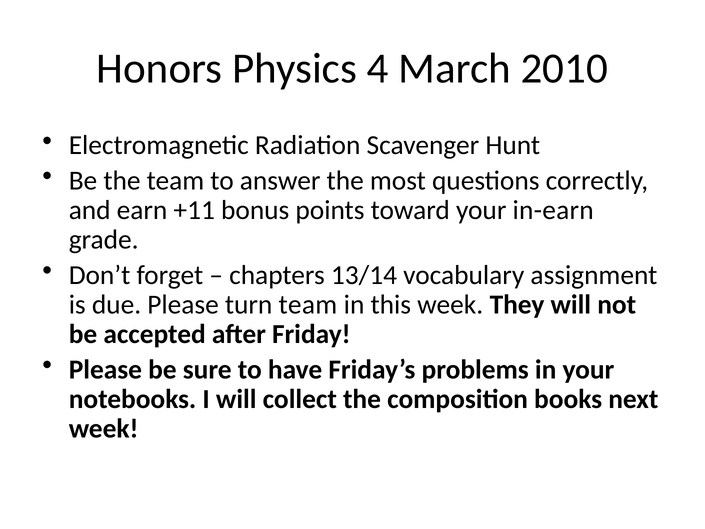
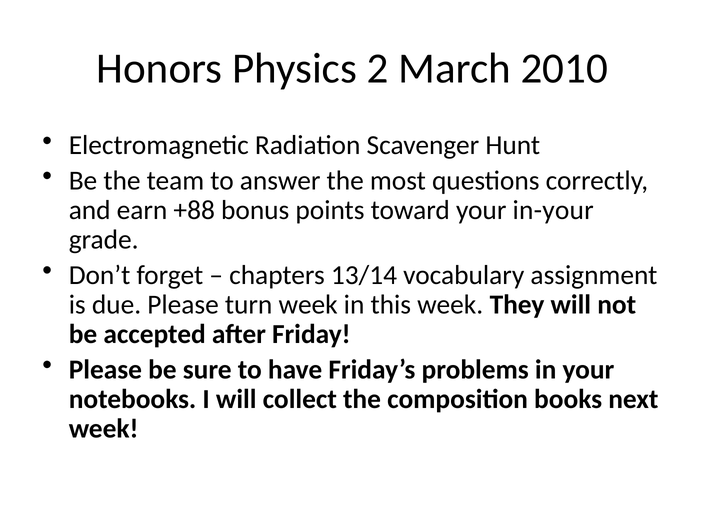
4: 4 -> 2 (378, 68)
+11: +11 -> +88 (194, 210)
in-earn: in-earn -> in-your (553, 210)
turn team: team -> week (308, 305)
